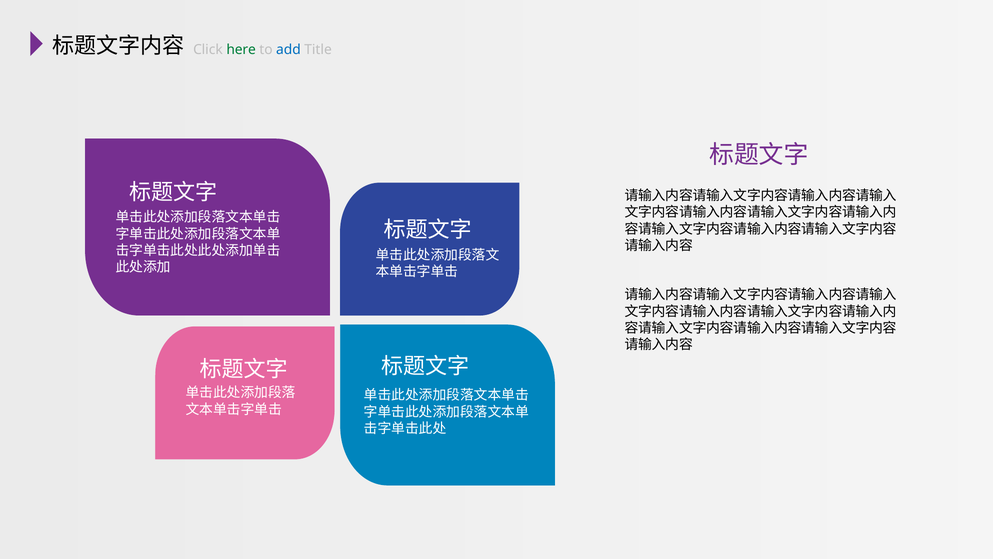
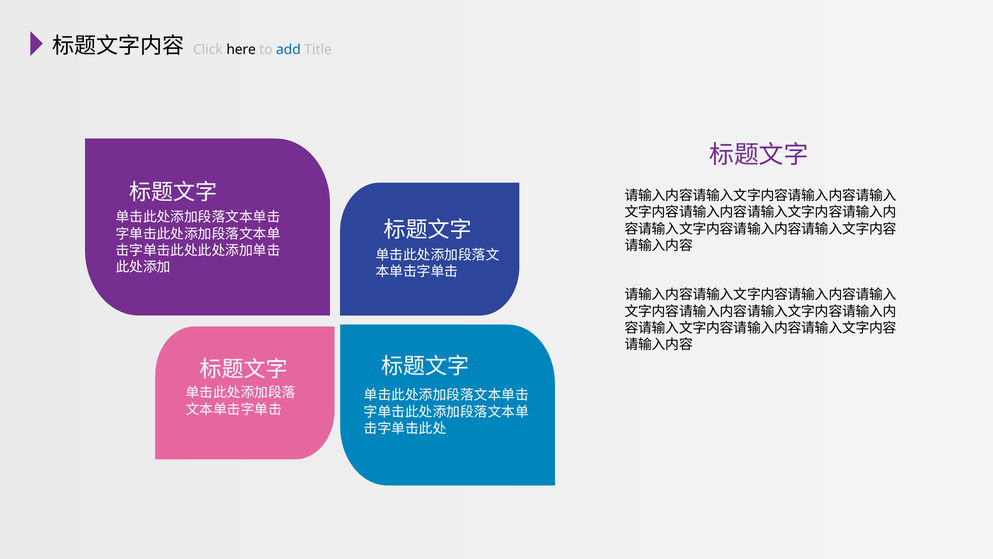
here colour: green -> black (241, 49)
